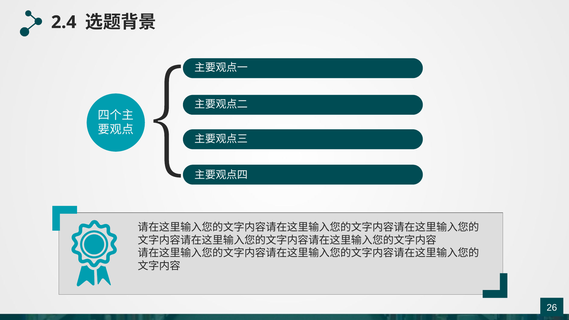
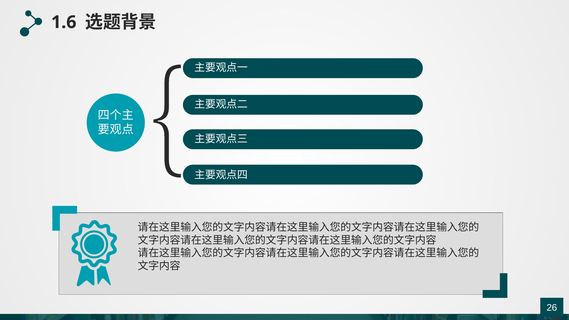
2.4: 2.4 -> 1.6 (64, 22)
